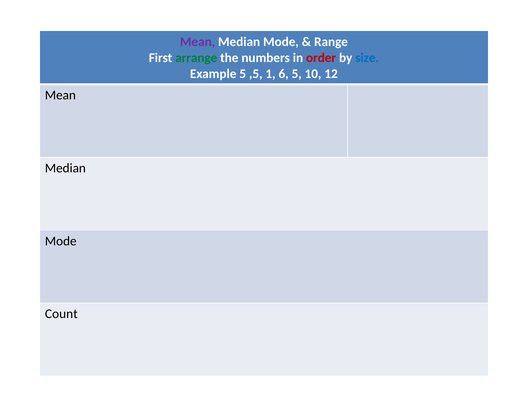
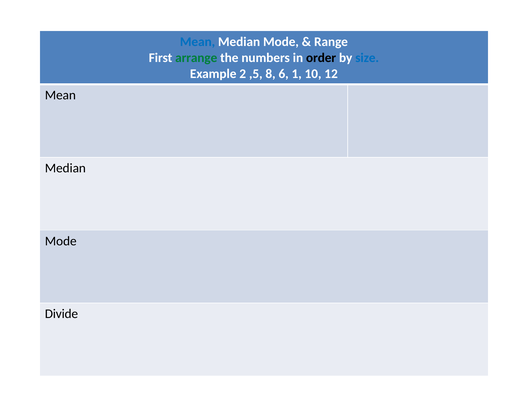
Mean colour: purple -> blue (198, 42)
order colour: red -> black (321, 58)
Example 5: 5 -> 2 (243, 74)
1: 1 -> 8 (271, 74)
6 5: 5 -> 1 (297, 74)
Count: Count -> Divide (61, 314)
